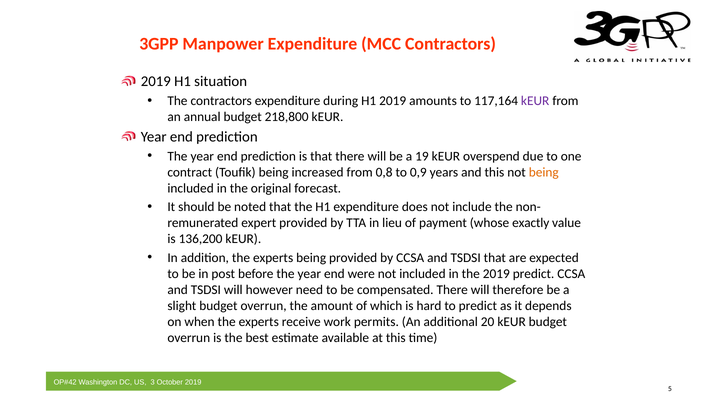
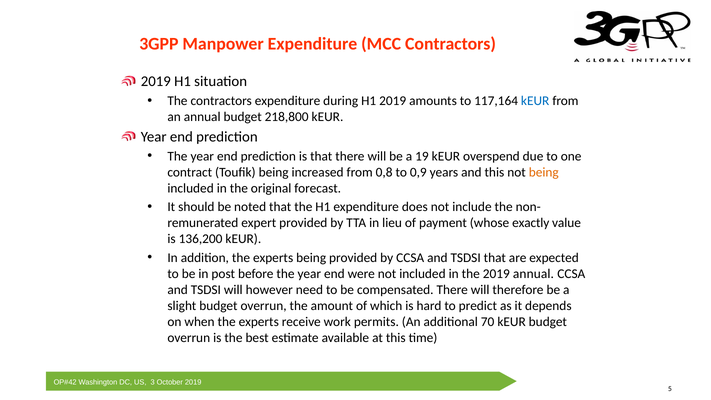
kEUR colour: purple -> blue (535, 101)
2019 predict: predict -> annual (533, 274)
20: 20 -> 70 (488, 322)
